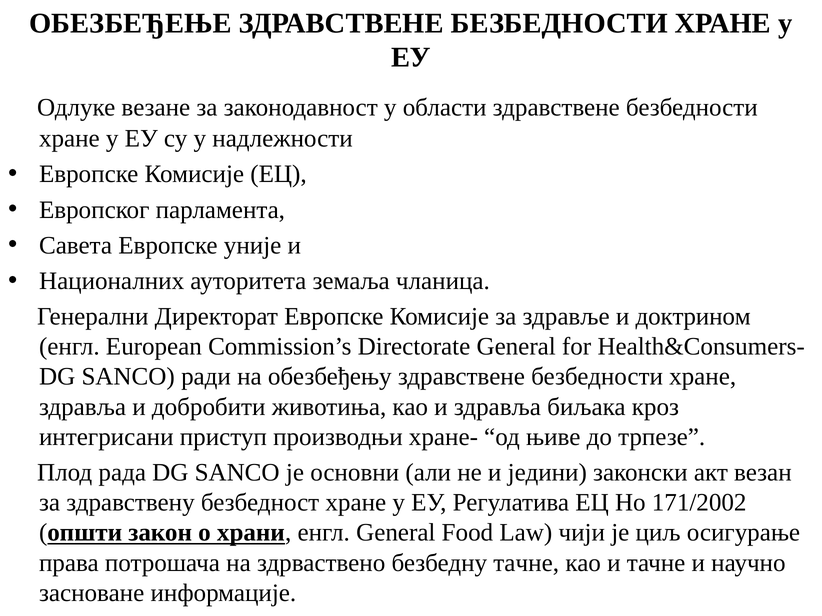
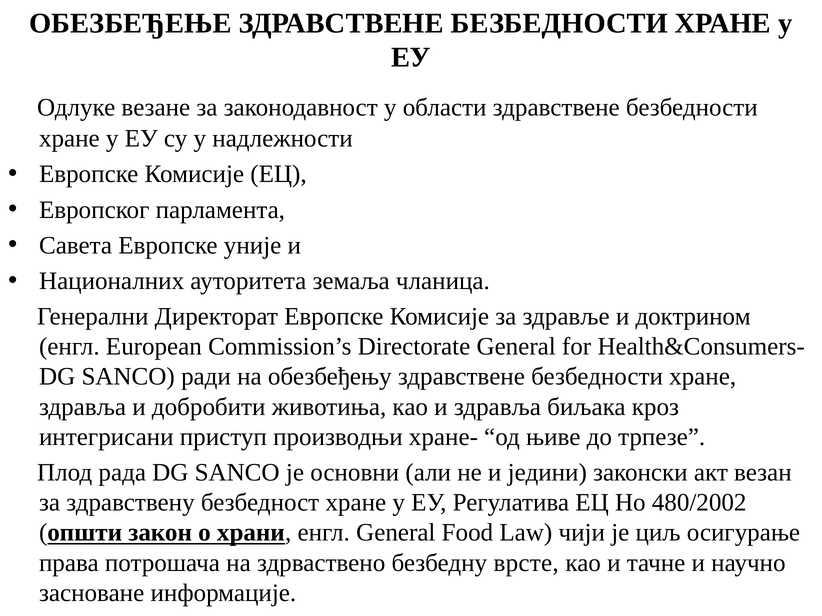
171/2002: 171/2002 -> 480/2002 (699, 503)
безбедну тачне: тачне -> врсте (526, 563)
